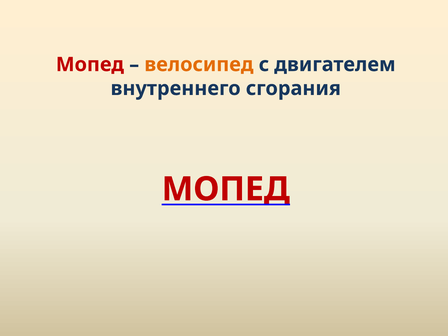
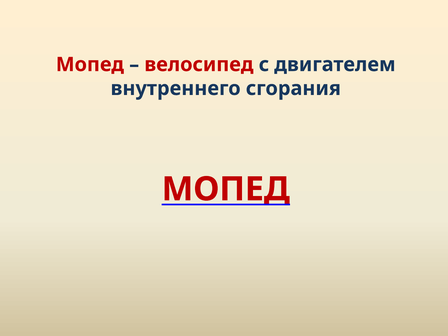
велосипед colour: orange -> red (199, 65)
